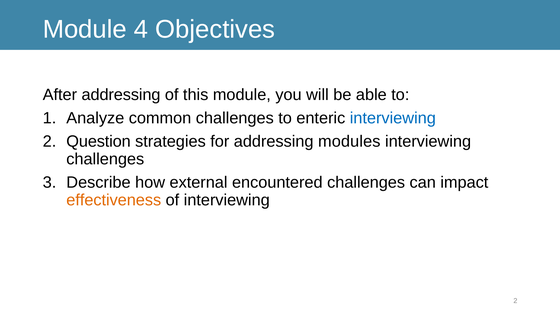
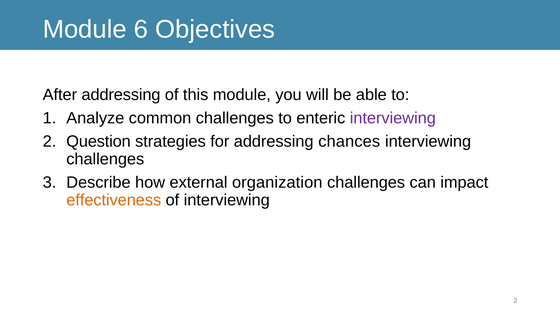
4: 4 -> 6 (141, 29)
interviewing colour: blue -> purple (393, 118)
modules: modules -> chances (349, 142)
encountered: encountered -> organization (277, 183)
